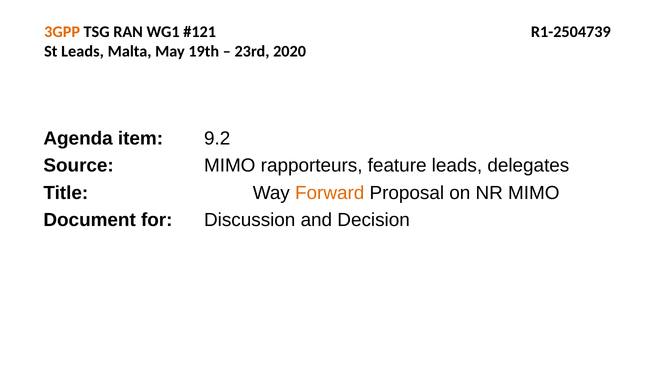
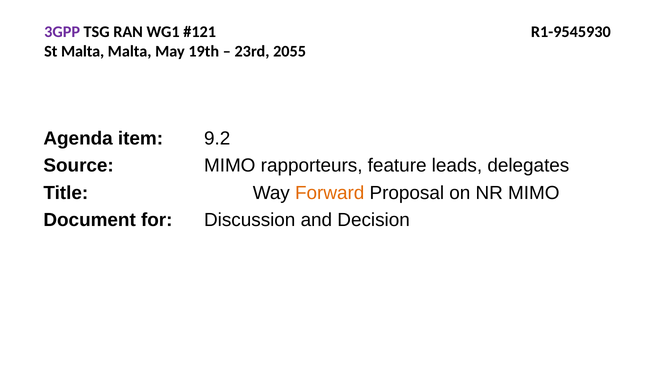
3GPP colour: orange -> purple (62, 32)
R1-2504739: R1-2504739 -> R1-9545930 (571, 32)
St Leads: Leads -> Malta (83, 52)
2020: 2020 -> 2055 (290, 52)
